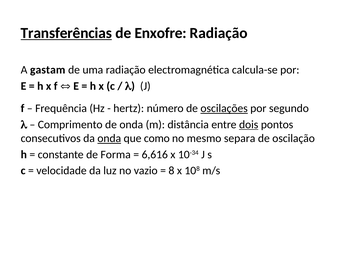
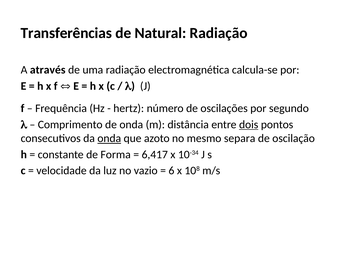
Transferências underline: present -> none (66, 33)
Enxofre: Enxofre -> Natural (161, 33)
gastam: gastam -> através (48, 70)
oscilações underline: present -> none (224, 108)
como: como -> azoto (157, 138)
6,616: 6,616 -> 6,417 (155, 154)
8: 8 -> 6 (171, 170)
